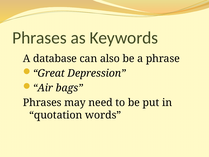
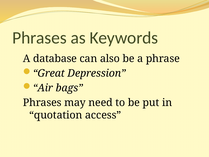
words: words -> access (103, 115)
